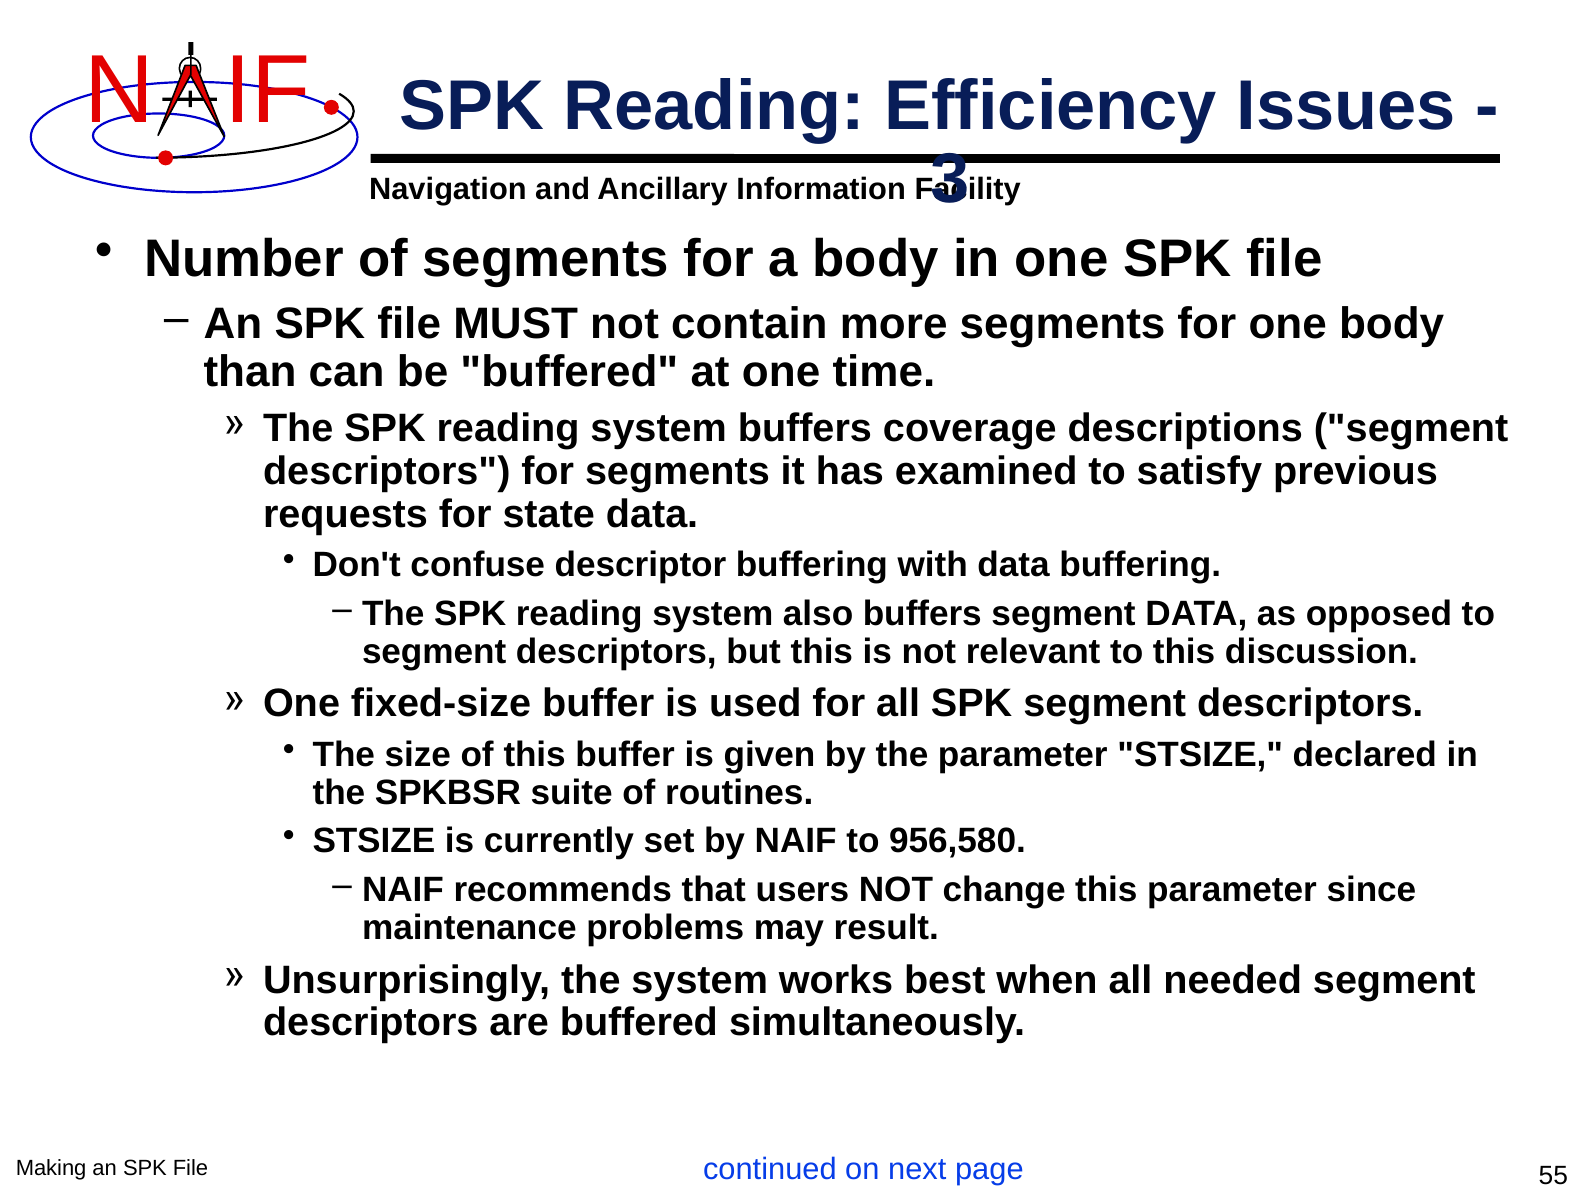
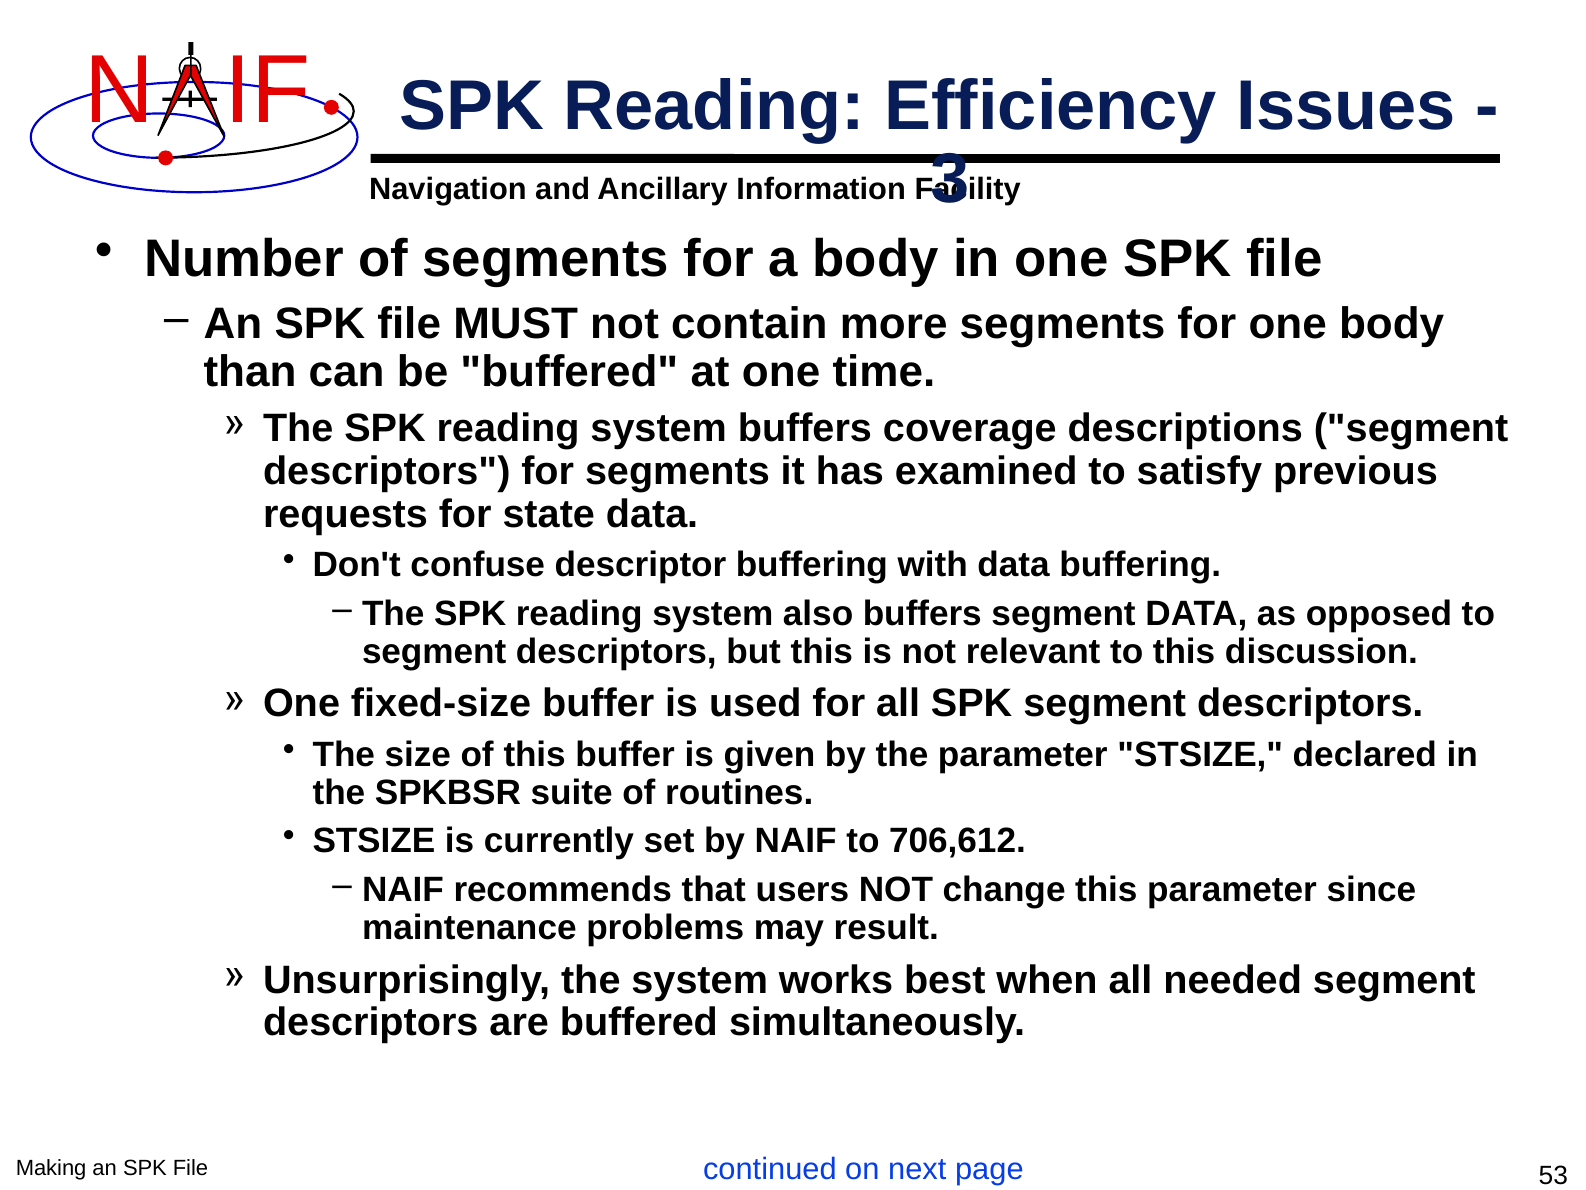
956,580: 956,580 -> 706,612 (957, 841)
55: 55 -> 53 (1553, 1175)
